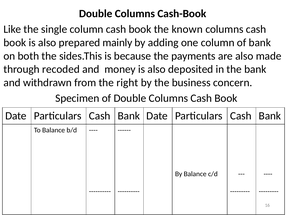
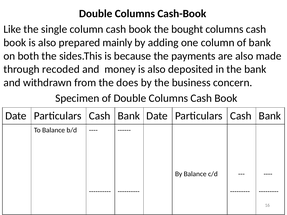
known: known -> bought (187, 29)
right: right -> does (127, 83)
